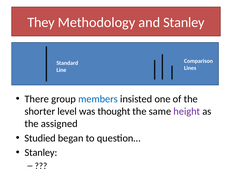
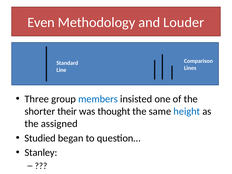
They: They -> Even (41, 22)
and Stanley: Stanley -> Louder (184, 22)
There: There -> Three (37, 99)
level: level -> their (67, 111)
height colour: purple -> blue (187, 111)
